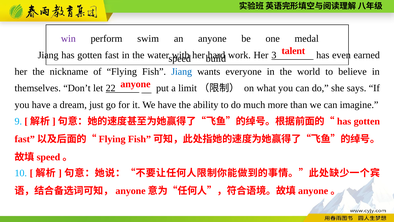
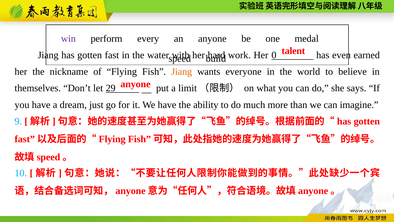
swim: swim -> every (148, 39)
3: 3 -> 0 (274, 55)
Jiang colour: blue -> orange (182, 72)
22: 22 -> 29 (111, 88)
